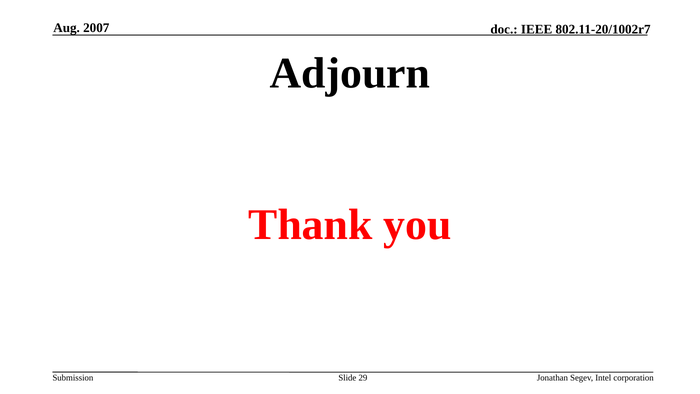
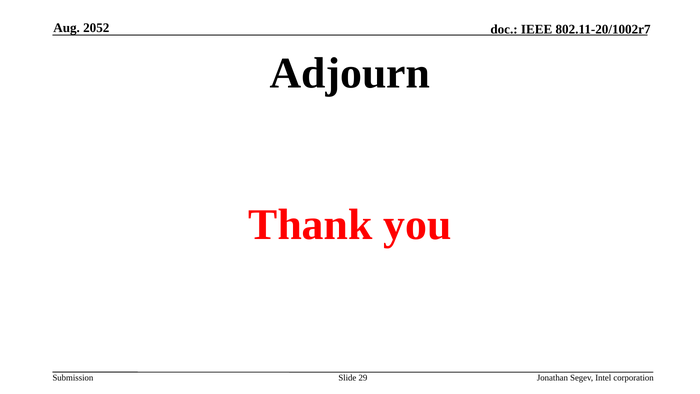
2007: 2007 -> 2052 (96, 28)
